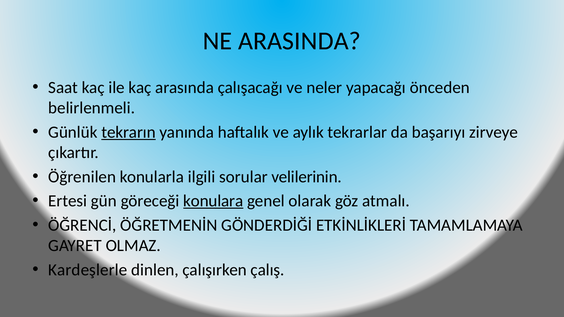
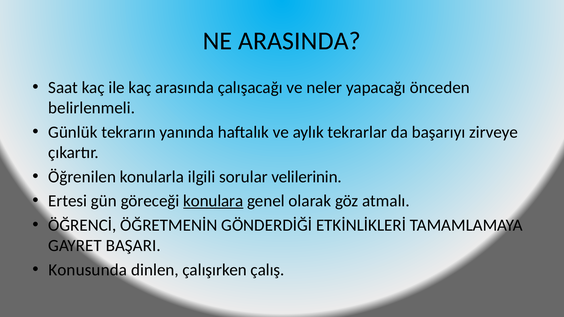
tekrarın underline: present -> none (129, 132)
OLMAZ: OLMAZ -> BAŞARI (133, 246)
Kardeşlerle: Kardeşlerle -> Konusunda (88, 270)
